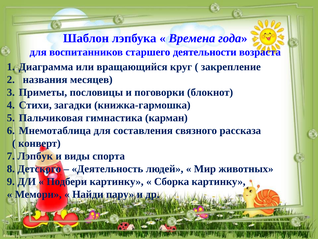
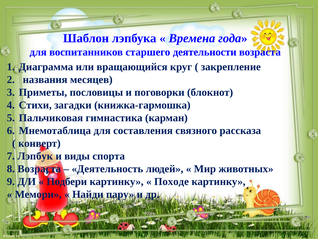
8 Детского: Детского -> Возраста (39, 169)
Сборка: Сборка -> Походе (171, 181)
